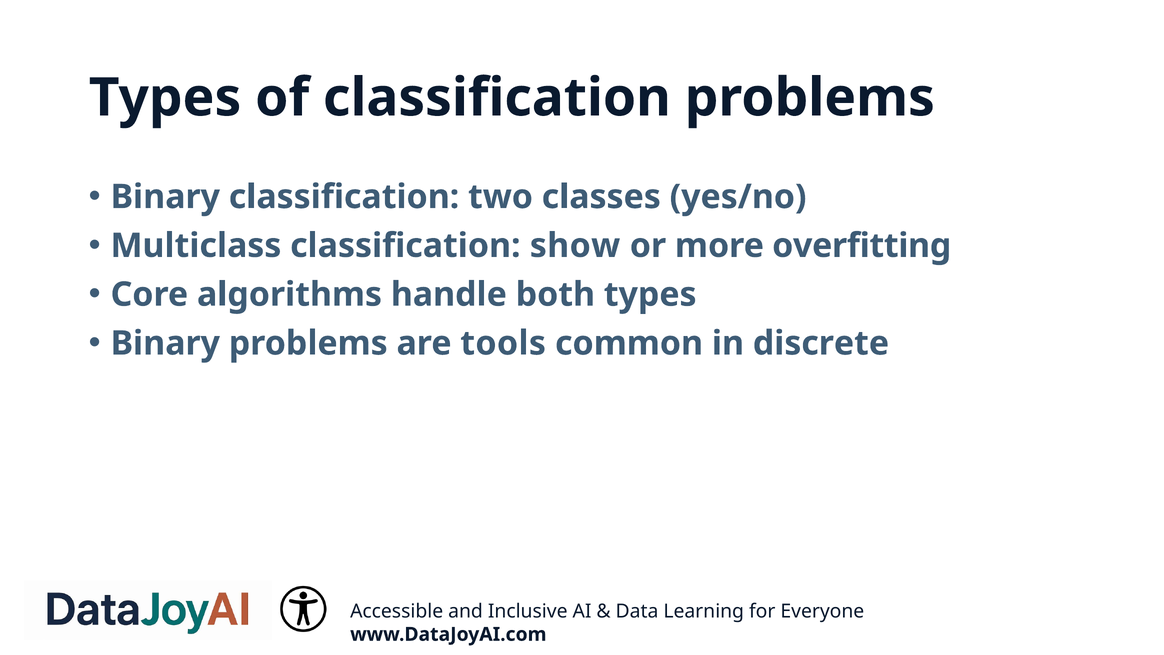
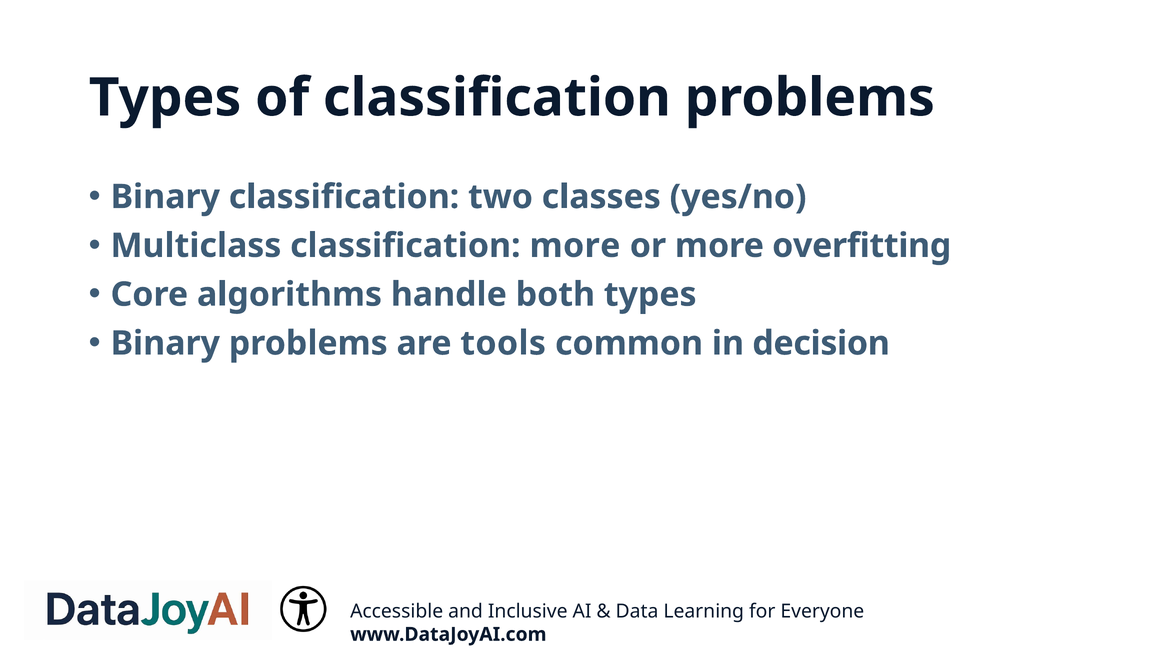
classification show: show -> more (575, 246)
discrete: discrete -> decision (821, 343)
